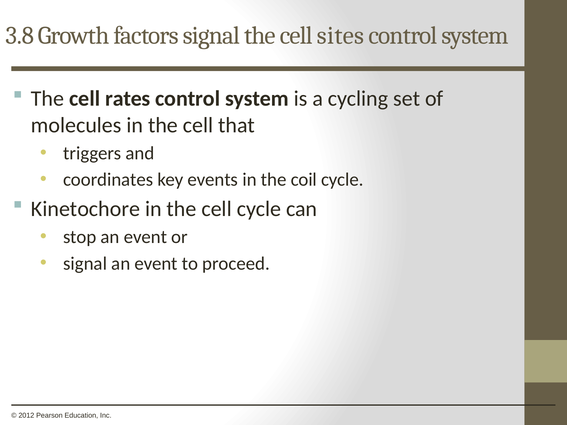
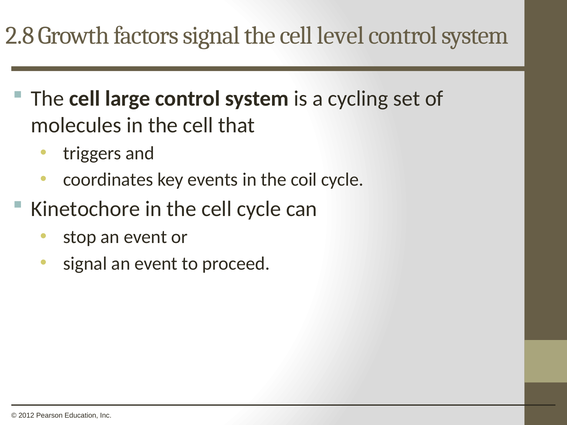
3.8: 3.8 -> 2.8 (20, 36)
sites: sites -> level (341, 36)
rates: rates -> large (128, 99)
